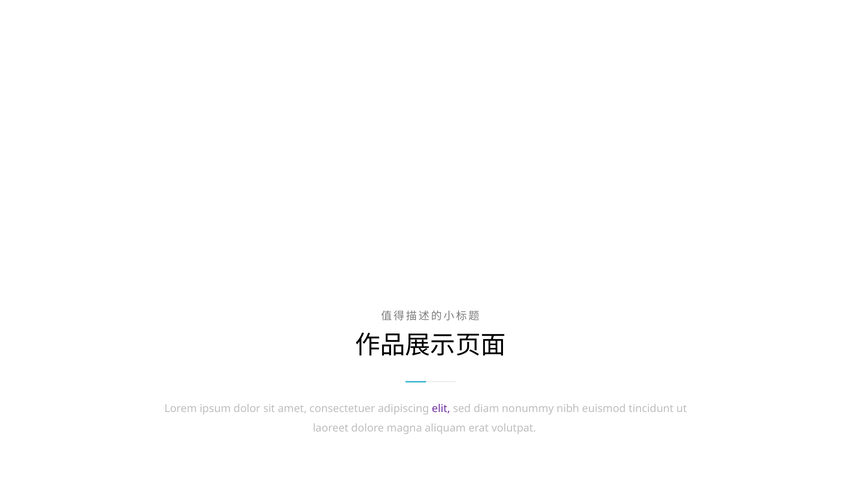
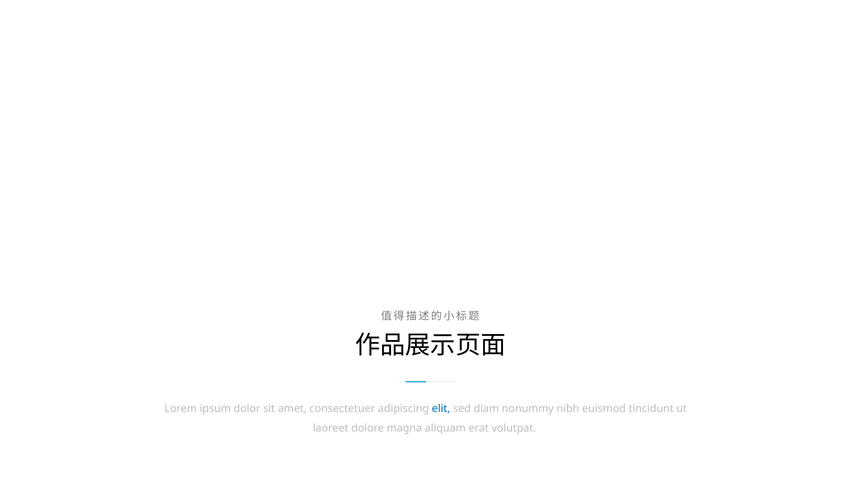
elit colour: purple -> blue (441, 409)
